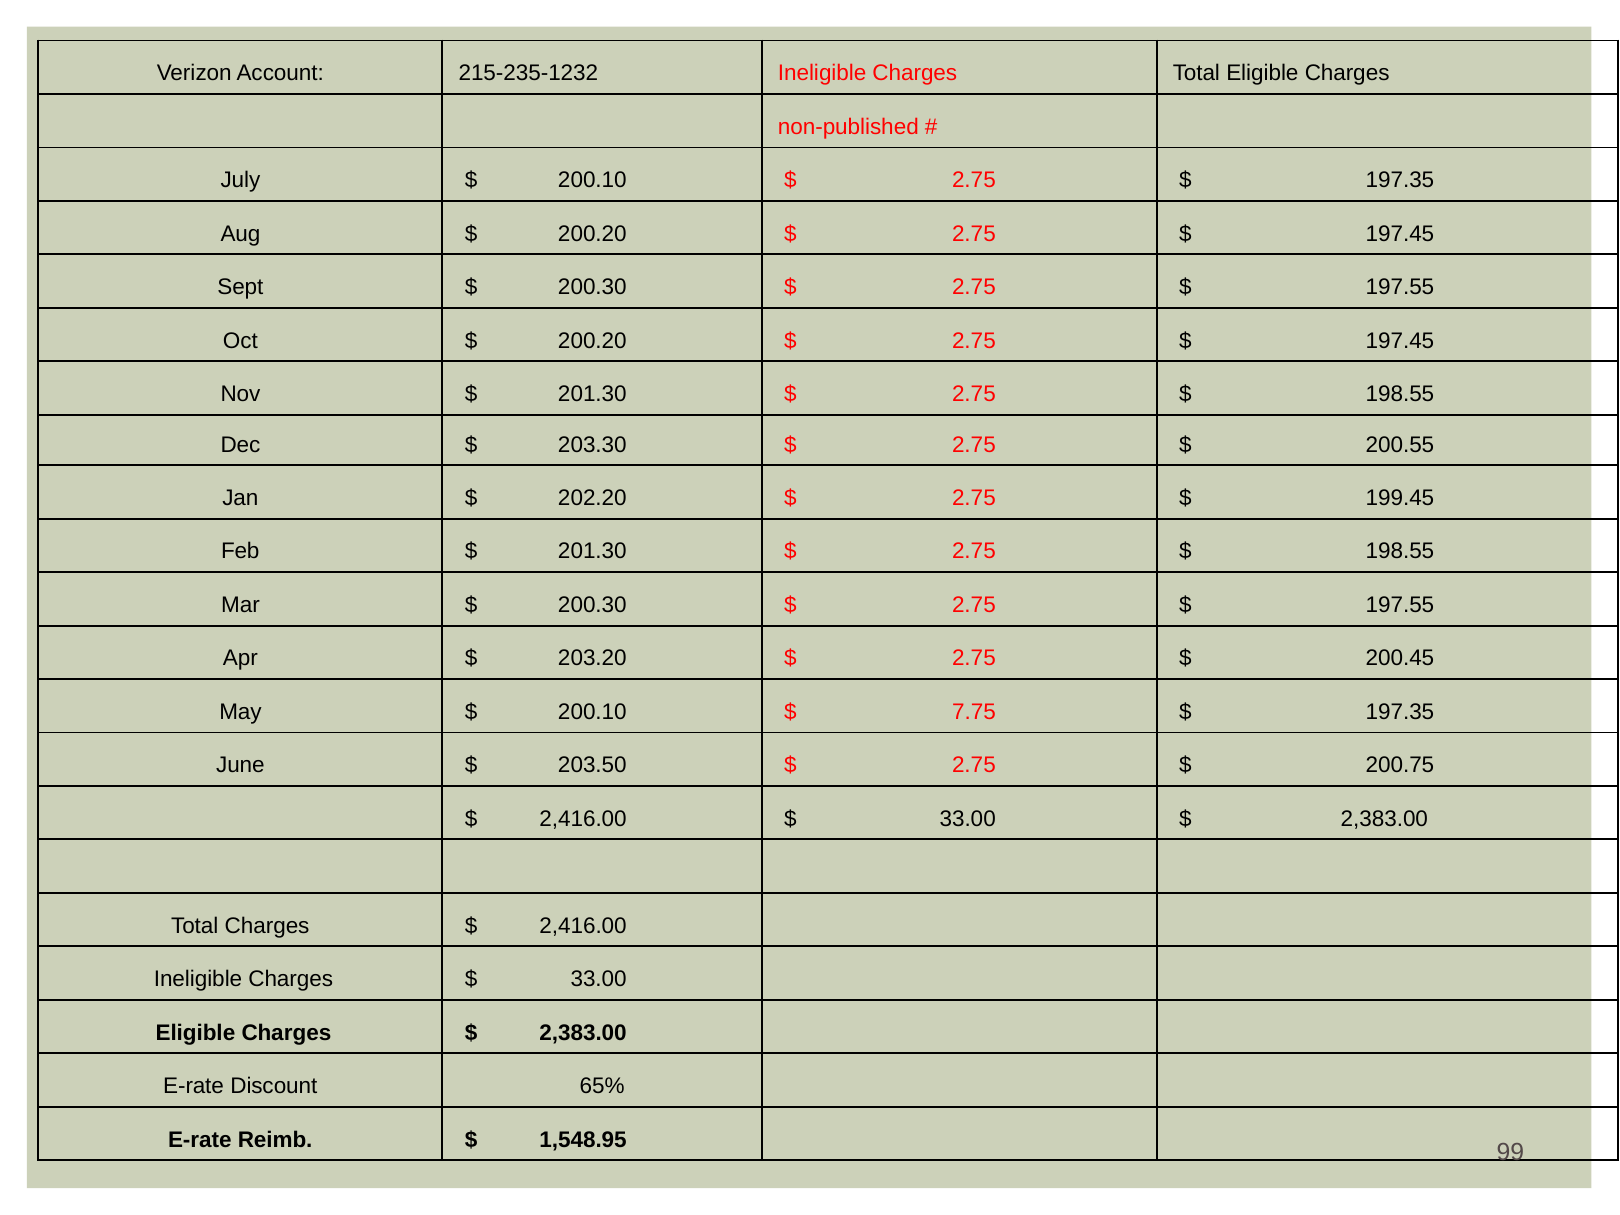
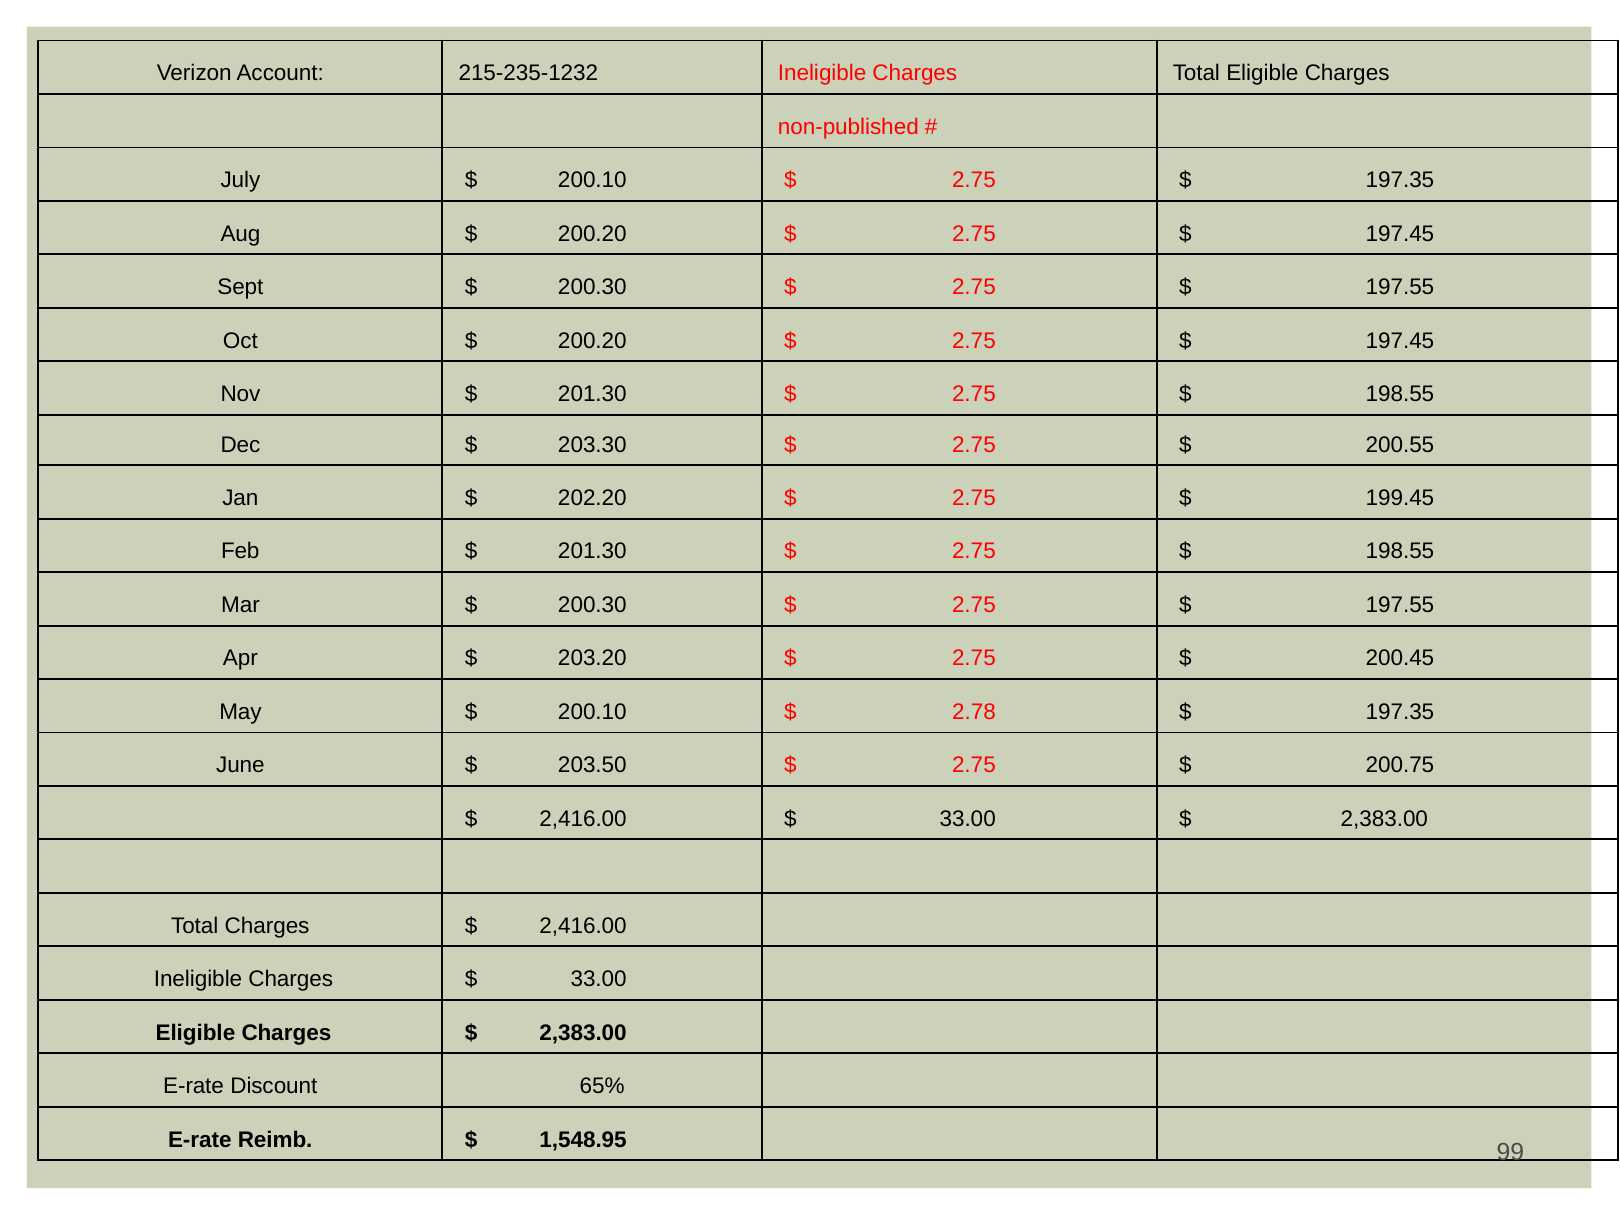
7.75: 7.75 -> 2.78 (974, 712)
